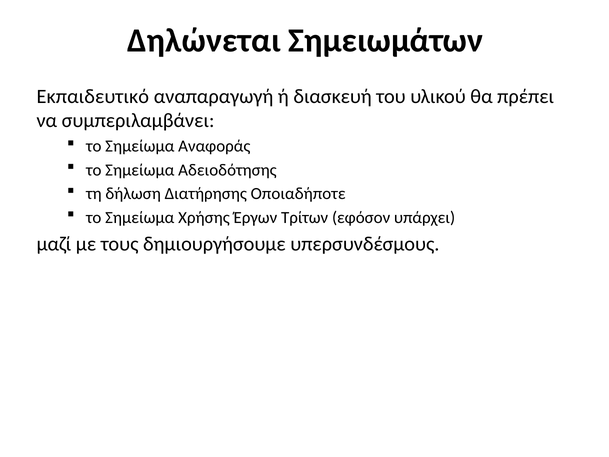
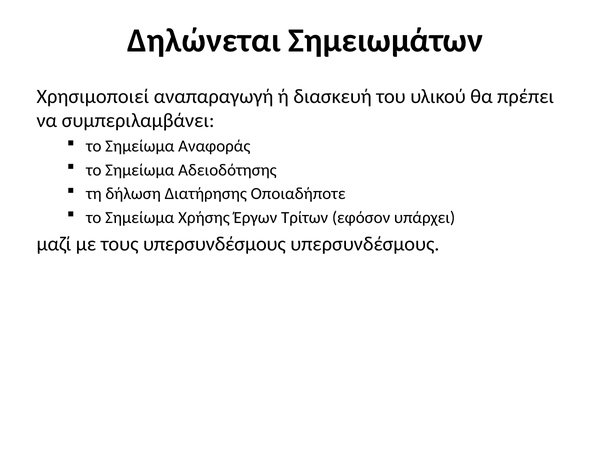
Εκπαιδευτικό: Εκπαιδευτικό -> Χρησιμοποιεί (93, 96)
τους δημιουργήσουμε: δημιουργήσουμε -> υπερσυνδέσμους (214, 244)
